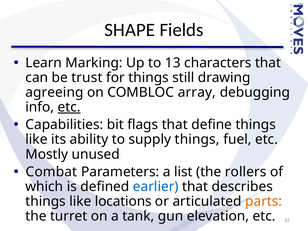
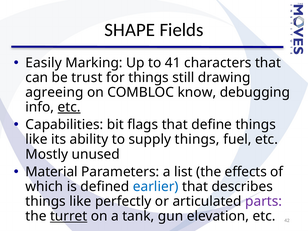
Learn: Learn -> Easily (44, 63)
13: 13 -> 41 (173, 63)
array: array -> know (197, 92)
Combat: Combat -> Material (52, 172)
rollers: rollers -> effects (246, 172)
locations: locations -> perfectly (123, 201)
parts colour: orange -> purple (264, 201)
turret underline: none -> present (69, 216)
